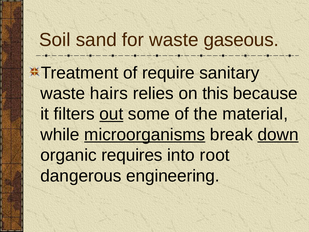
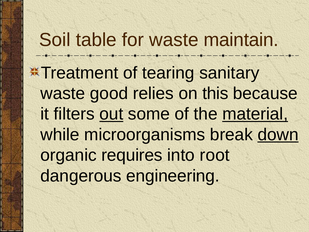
sand: sand -> table (96, 40)
gaseous: gaseous -> maintain (241, 40)
require: require -> tearing (168, 73)
hairs: hairs -> good (109, 93)
material underline: none -> present (255, 114)
microorganisms underline: present -> none (145, 135)
